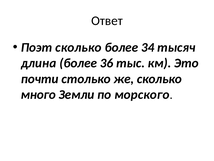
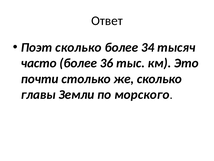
длина: длина -> часто (39, 63)
много: много -> главы (38, 94)
